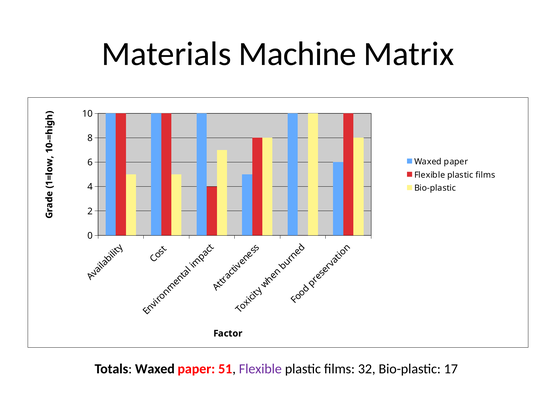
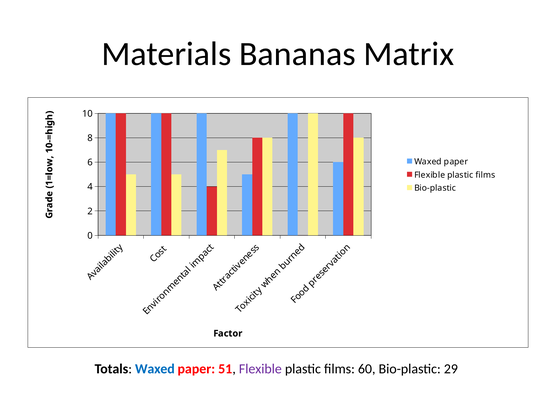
Machine: Machine -> Bananas (297, 54)
Waxed colour: black -> blue (155, 369)
32: 32 -> 60 (367, 369)
17: 17 -> 29 (451, 369)
